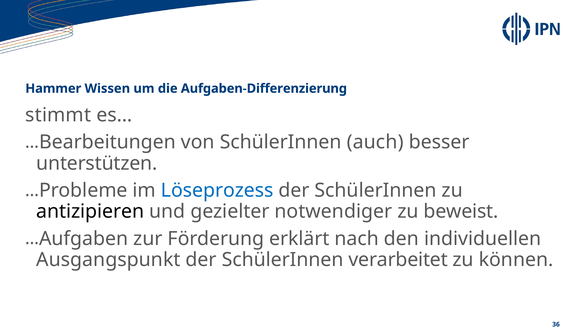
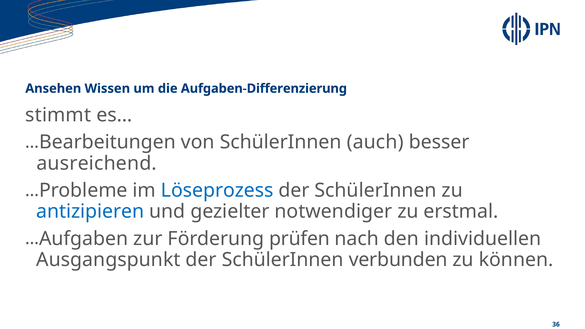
Hammer: Hammer -> Ansehen (53, 89)
unterstützen: unterstützen -> ausreichend (97, 163)
antizipieren colour: black -> blue (90, 212)
beweist: beweist -> erstmal (461, 212)
erklärt: erklärt -> prüfen (299, 239)
verarbeitet: verarbeitet -> verbunden (398, 260)
